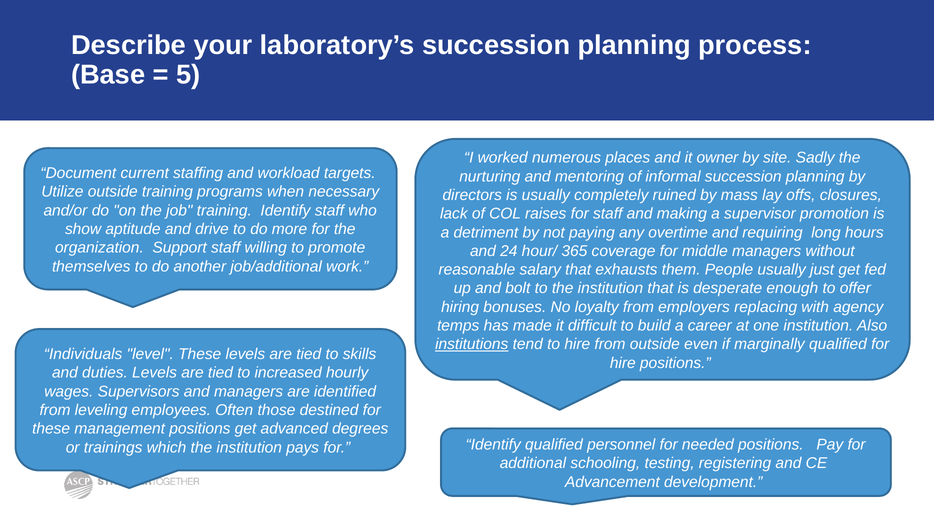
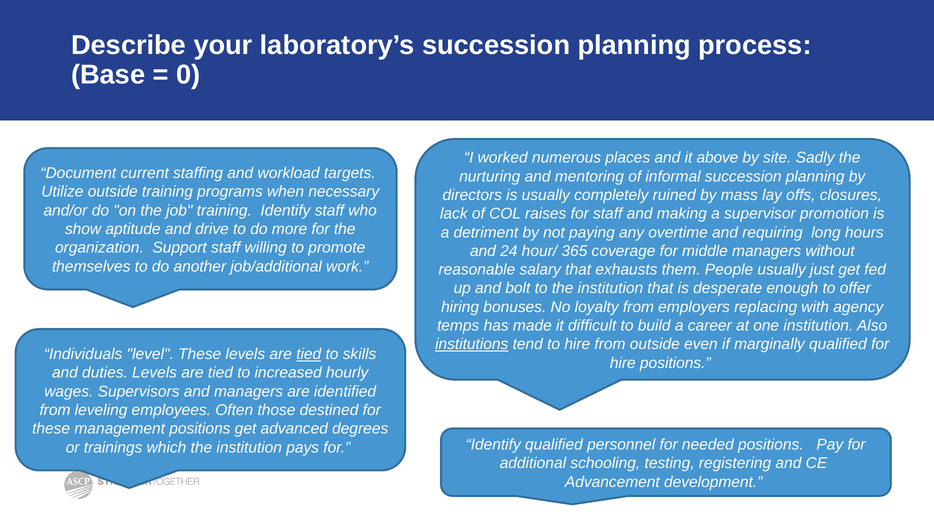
5: 5 -> 0 (188, 75)
owner: owner -> above (717, 158)
tied underline: none -> present (309, 354)
